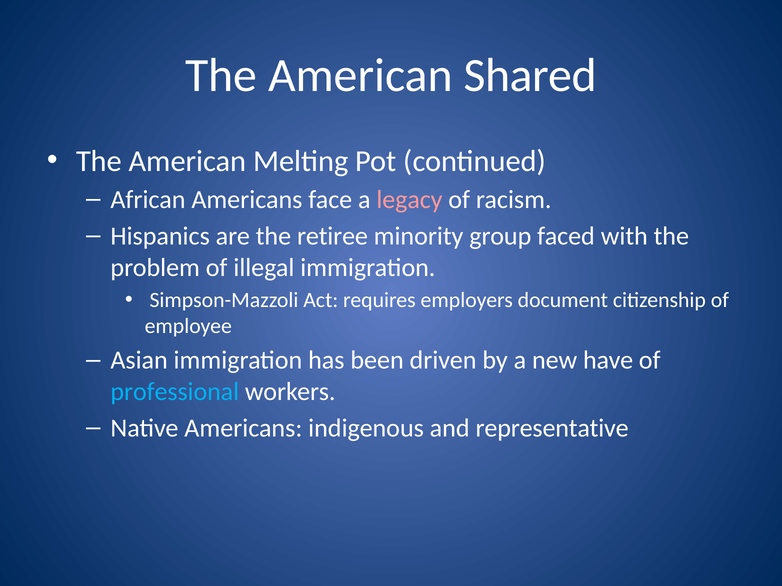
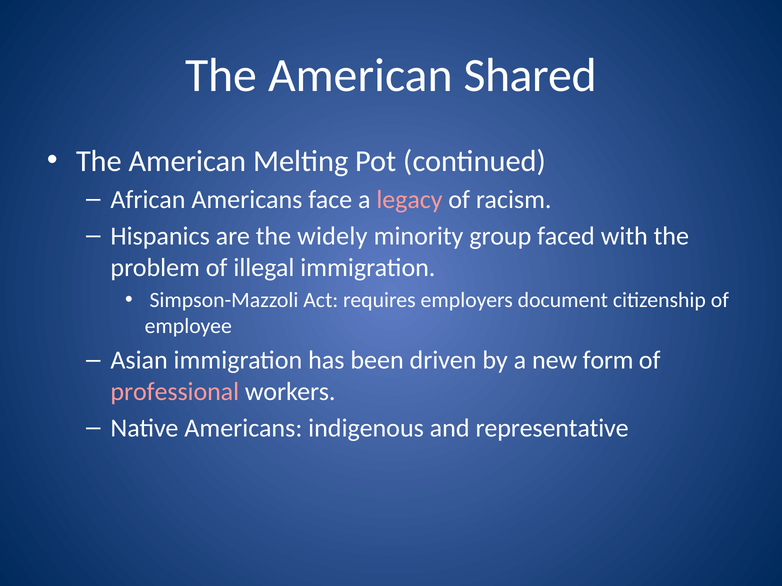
retiree: retiree -> widely (332, 236)
have: have -> form (608, 361)
professional colour: light blue -> pink (175, 392)
